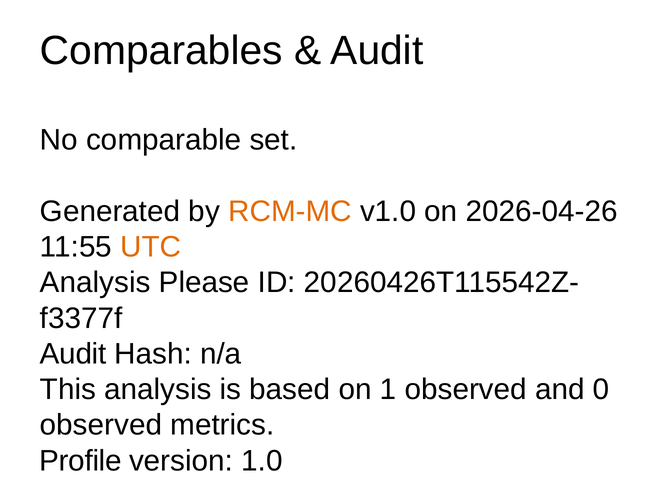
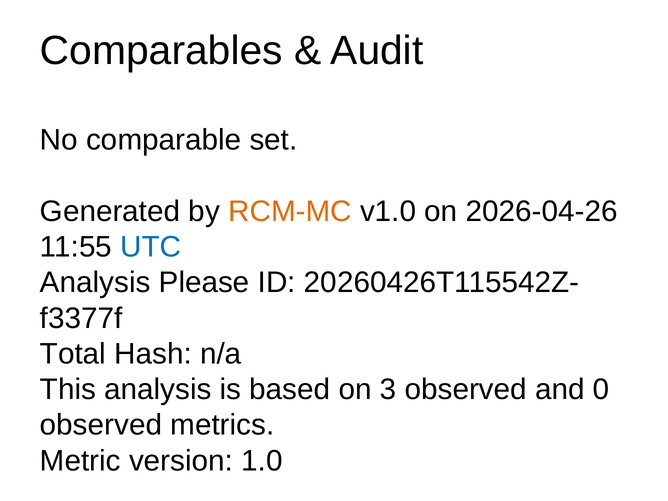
UTC colour: orange -> blue (151, 247)
Audit: Audit -> Total (73, 354)
1: 1 -> 3 (388, 390)
Profile: Profile -> Metric (80, 461)
